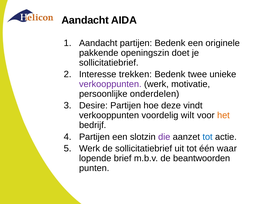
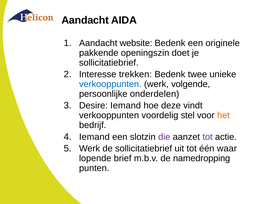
Aandacht partijen: partijen -> website (136, 43)
verkooppunten colour: purple -> blue (110, 84)
motivatie: motivatie -> volgende (191, 84)
Desire Partijen: Partijen -> Iemand (126, 106)
wilt: wilt -> stel (188, 115)
Partijen: Partijen -> Iemand (94, 137)
tot colour: blue -> purple (208, 137)
beantwoorden: beantwoorden -> namedropping (202, 158)
